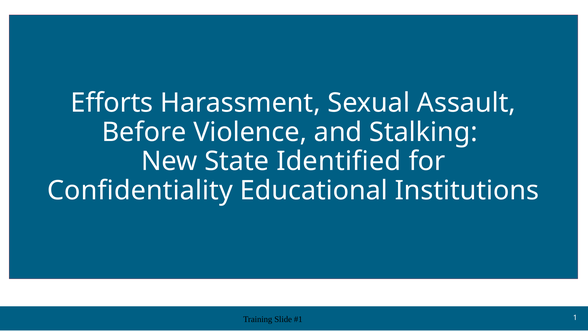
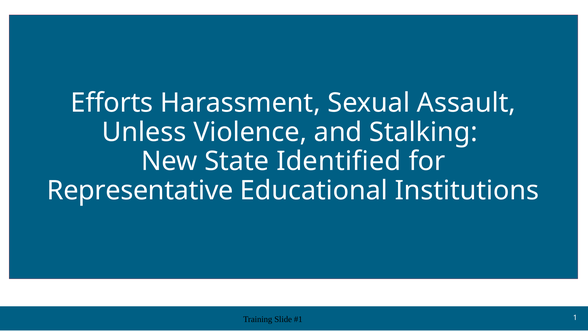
Before: Before -> Unless (144, 132)
Confidentiality: Confidentiality -> Representative (140, 190)
